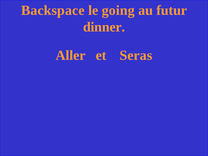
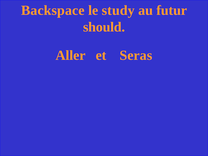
going: going -> study (118, 10)
dinner: dinner -> should (104, 27)
